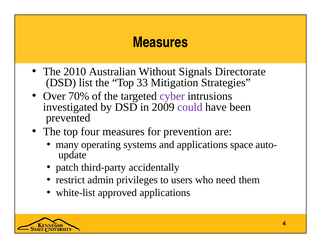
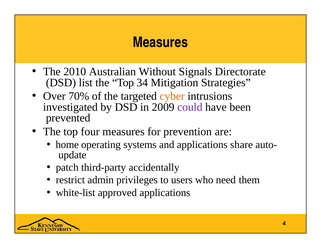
33: 33 -> 34 (142, 83)
cyber colour: purple -> orange (172, 96)
many: many -> home (67, 145)
space: space -> share (241, 145)
